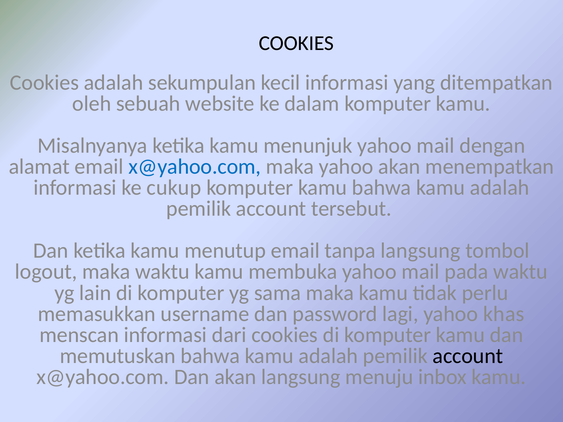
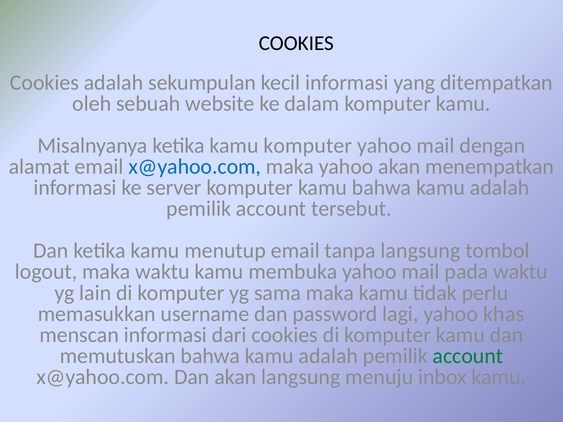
kamu menunjuk: menunjuk -> komputer (308, 146)
cukup: cukup -> server (174, 188)
account colour: black -> green (468, 356)
